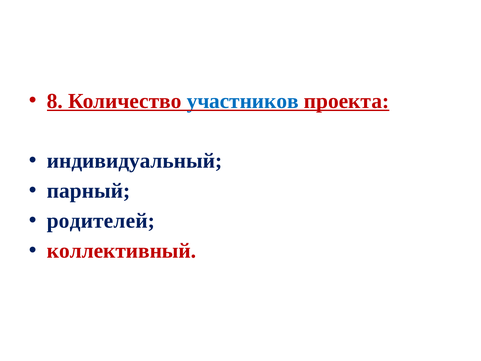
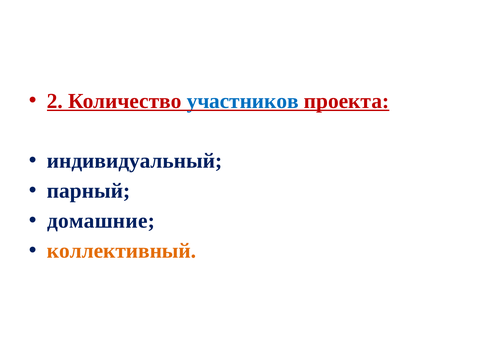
8: 8 -> 2 (55, 101)
родителей: родителей -> домашние (101, 221)
коллективный colour: red -> orange (122, 251)
